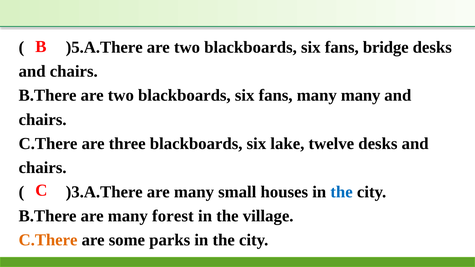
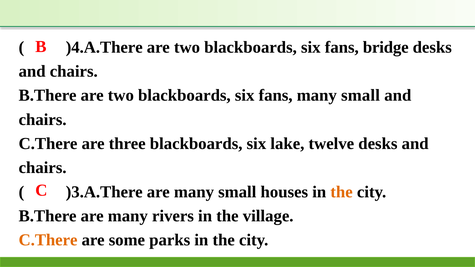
)5.A.There: )5.A.There -> )4.A.There (104, 47)
fans many many: many -> small (361, 95)
the colour: blue -> orange (342, 192)
forest: forest -> rivers (173, 216)
